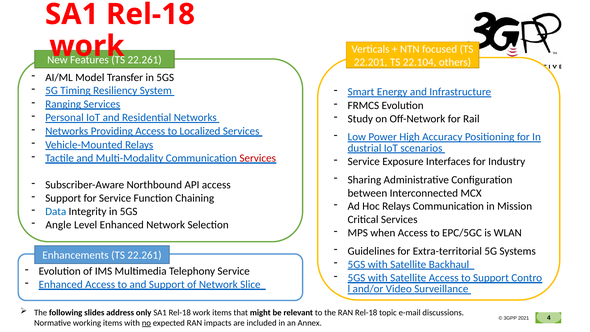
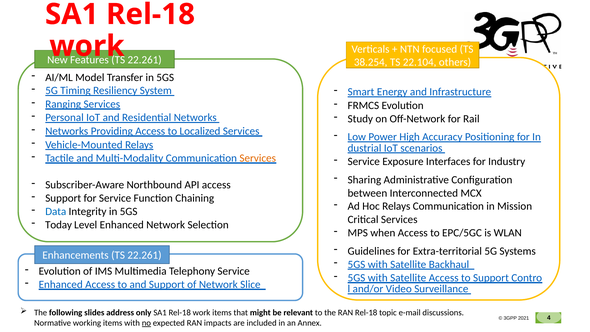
22.201: 22.201 -> 38.254 (371, 62)
Services colour: red -> orange (258, 158)
Angle: Angle -> Today (59, 225)
